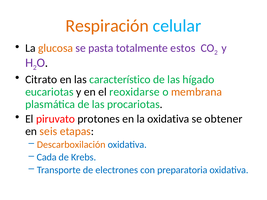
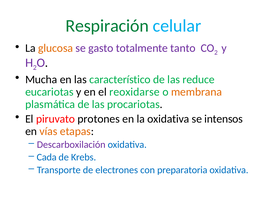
Respiración colour: orange -> green (107, 26)
pasta: pasta -> gasto (101, 48)
estos: estos -> tanto (183, 48)
Citrato: Citrato -> Mucha (41, 80)
hígado: hígado -> reduce (199, 80)
obtener: obtener -> intensos (224, 119)
seis: seis -> vías (48, 131)
Descarboxilación colour: orange -> purple (71, 145)
